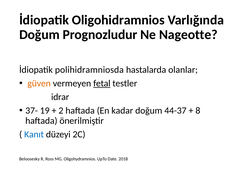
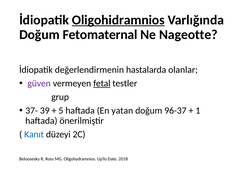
Oligohidramnios underline: none -> present (118, 20)
Prognozludur: Prognozludur -> Fetomaternal (100, 35)
polihidramniosda: polihidramniosda -> değerlendirmenin (89, 70)
güven colour: orange -> purple (39, 83)
idrar: idrar -> grup (60, 97)
19: 19 -> 39 (45, 111)
2: 2 -> 5 (61, 111)
kadar: kadar -> yatan (122, 111)
44-37: 44-37 -> 96-37 (175, 111)
8: 8 -> 1 (198, 111)
